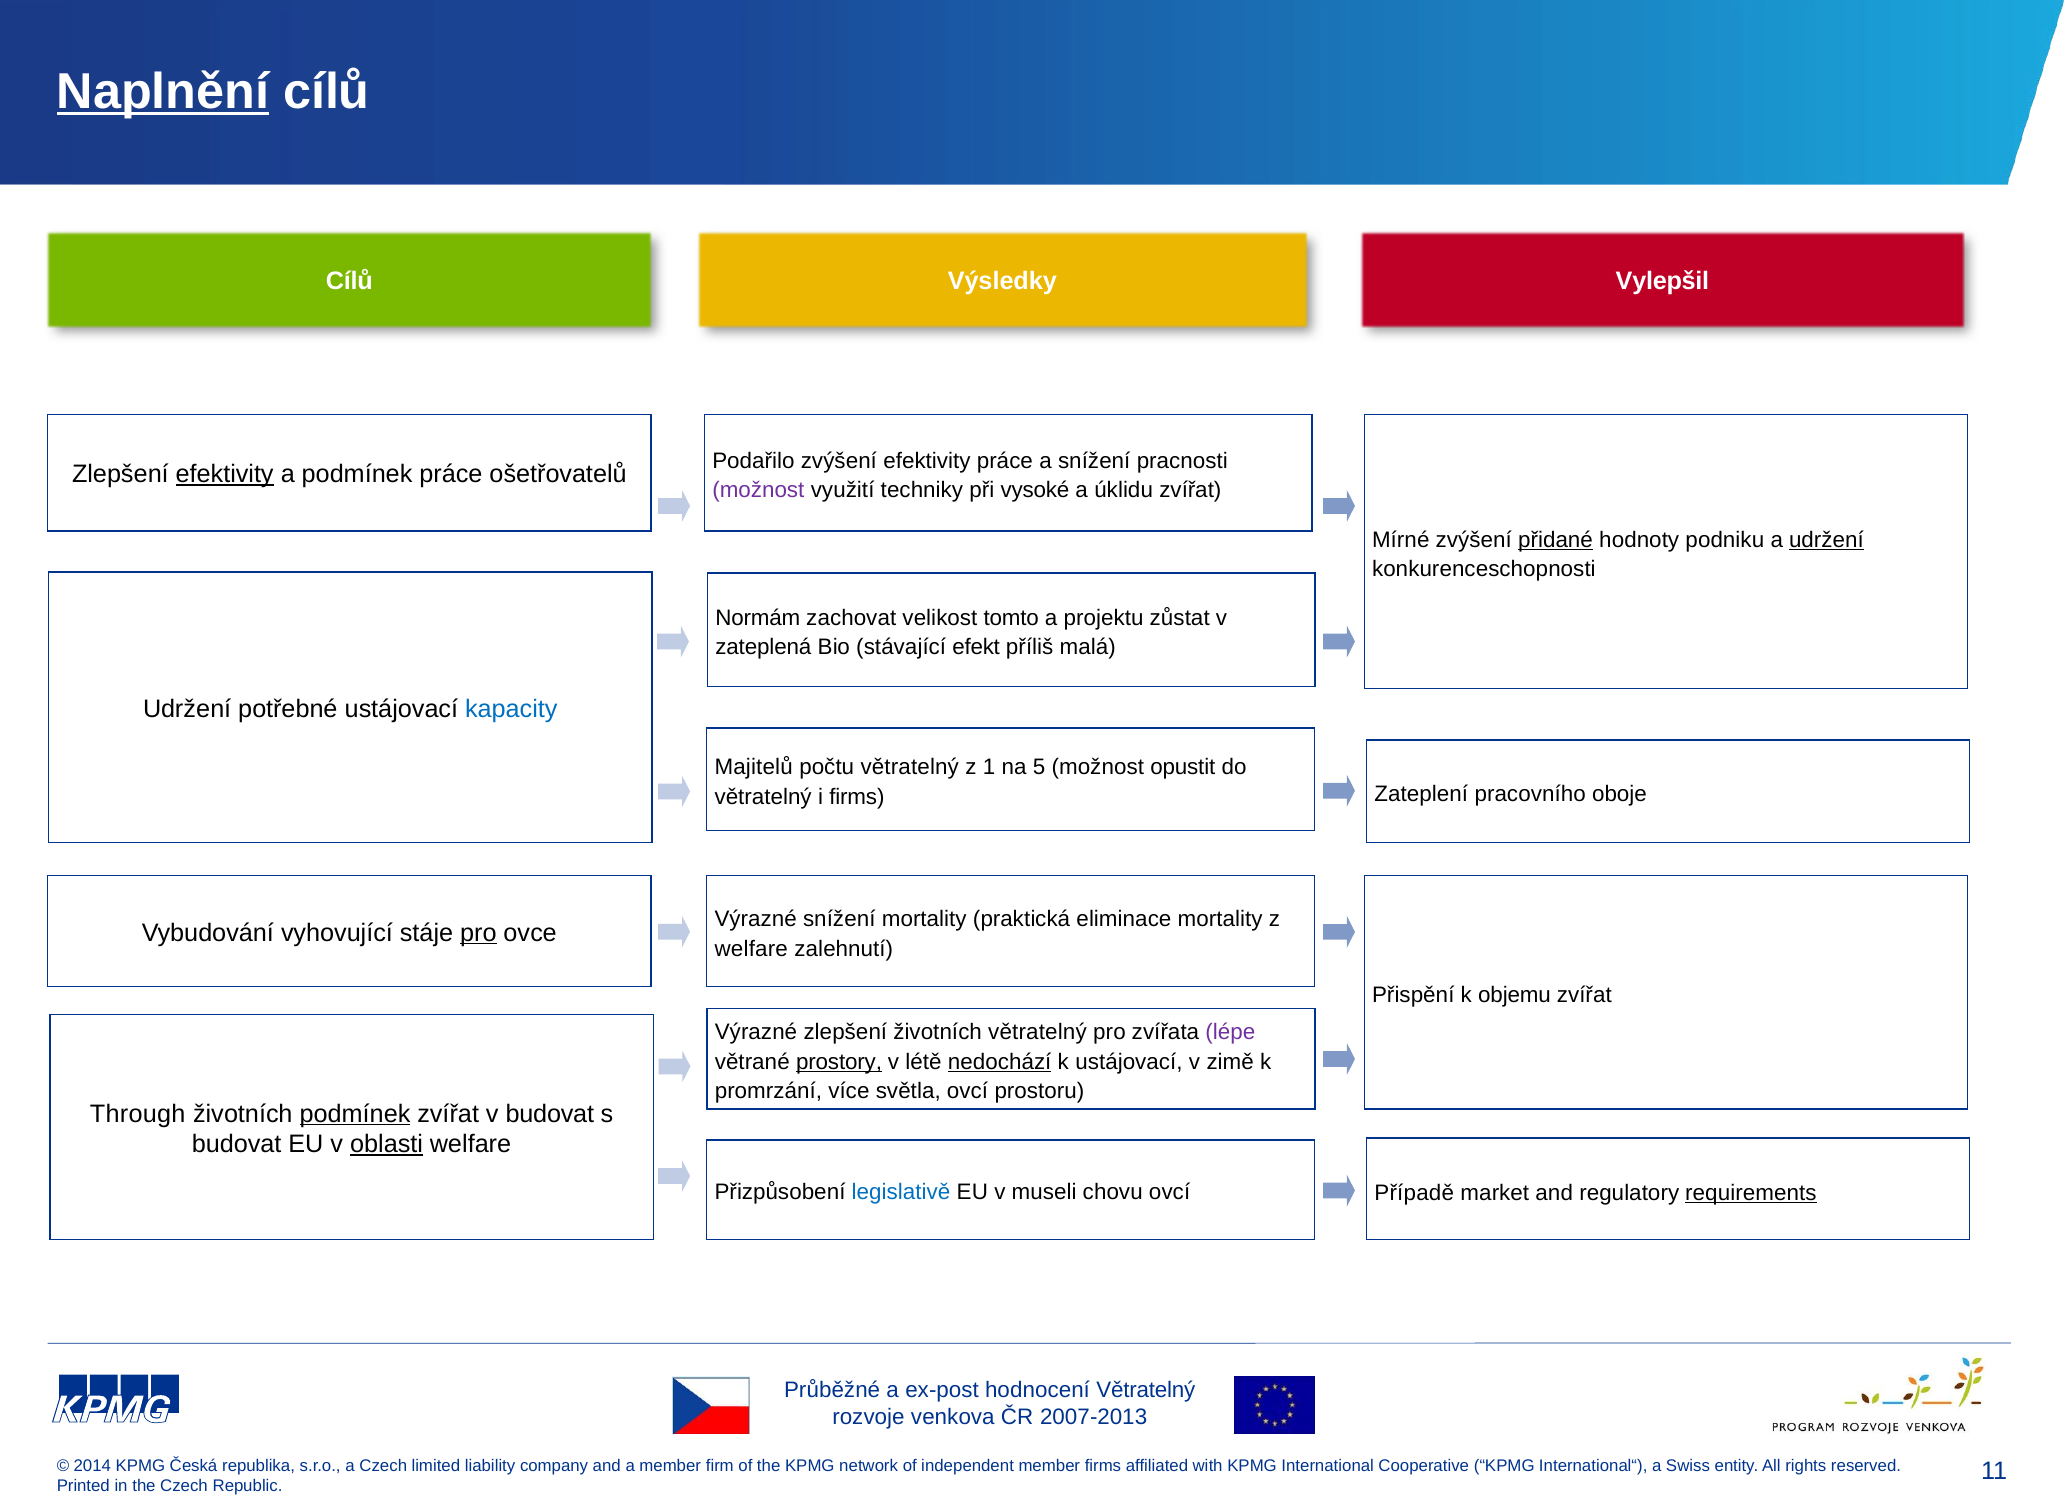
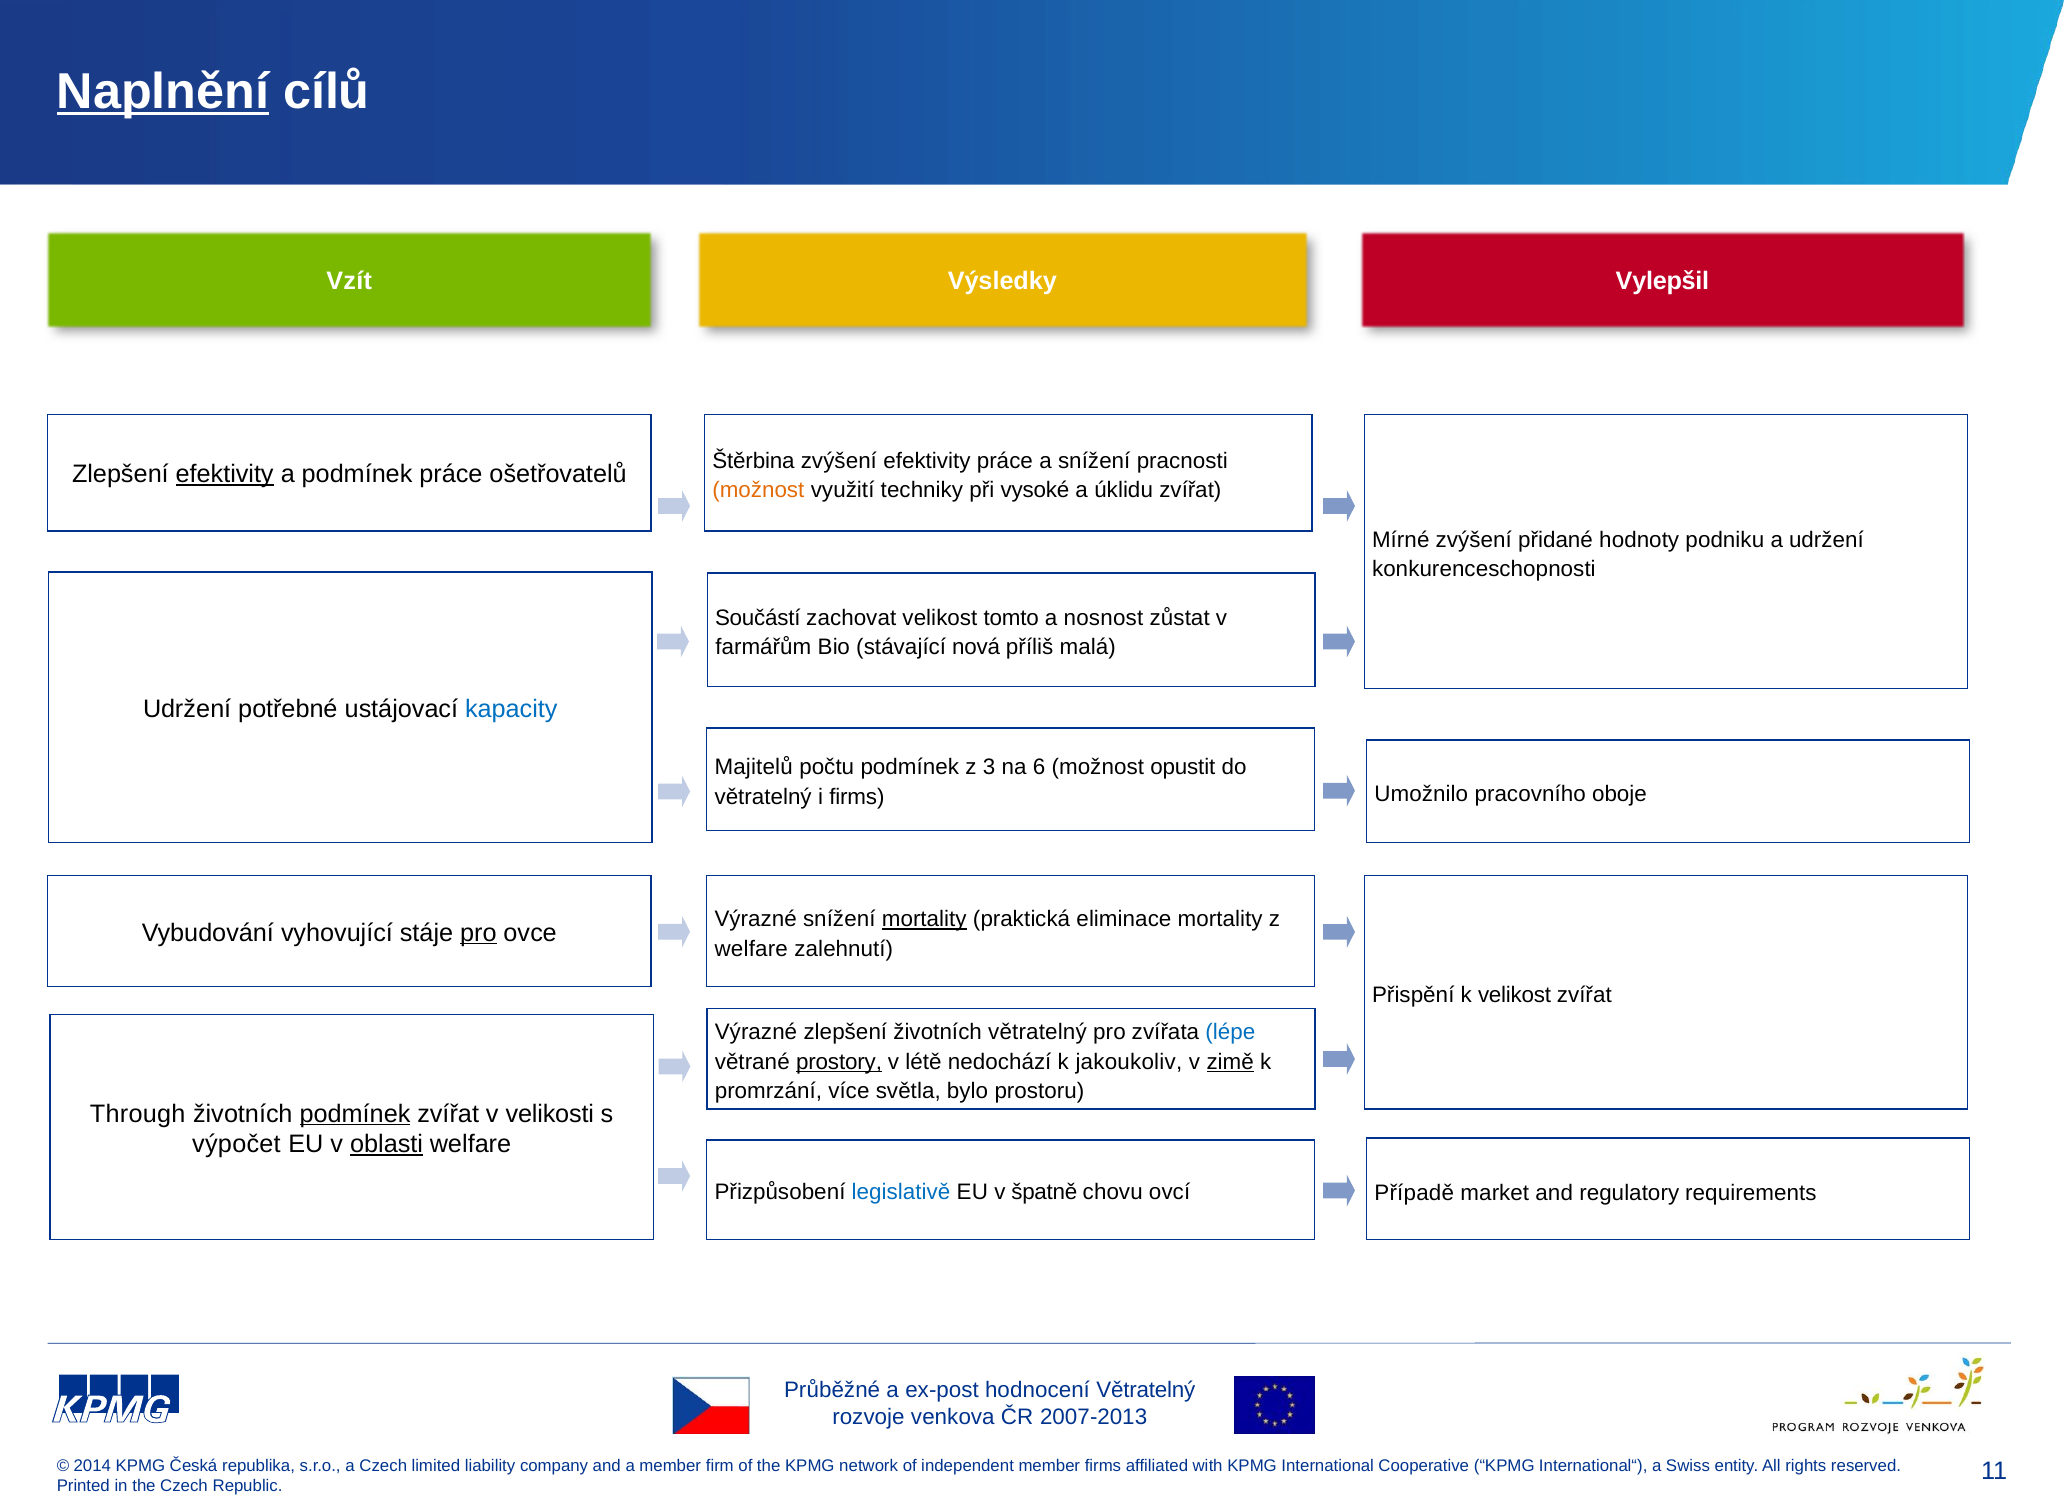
Cílů: Cílů -> Vzít (349, 281)
Podařilo: Podařilo -> Štěrbina (753, 461)
možnost colour: purple -> orange (758, 490)
přidané underline: present -> none (1556, 540)
udržení underline: present -> none (1826, 540)
Normám: Normám -> Součástí (758, 618)
projektu: projektu -> nosnost (1103, 618)
zateplená: zateplená -> farmářům (763, 647)
efekt: efekt -> nová (976, 647)
počtu větratelný: větratelný -> podmínek (910, 768)
1: 1 -> 3 (989, 768)
5: 5 -> 6 (1039, 768)
Zateplení: Zateplení -> Umožnilo (1421, 794)
mortality underline: none -> present (924, 919)
k objemu: objemu -> velikost (1515, 995)
lépe colour: purple -> blue (1230, 1032)
nedochází underline: present -> none (1000, 1062)
k ustájovací: ustájovací -> jakoukoliv (1129, 1062)
zimě underline: none -> present (1230, 1062)
světla ovcí: ovcí -> bylo (968, 1091)
v budovat: budovat -> velikosti (550, 1114)
budovat: budovat -> výpočet (236, 1144)
museli: museli -> špatně (1044, 1193)
requirements underline: present -> none (1751, 1193)
